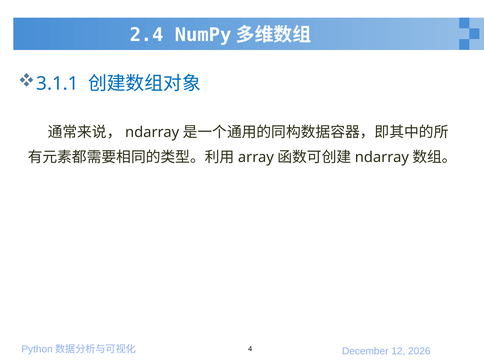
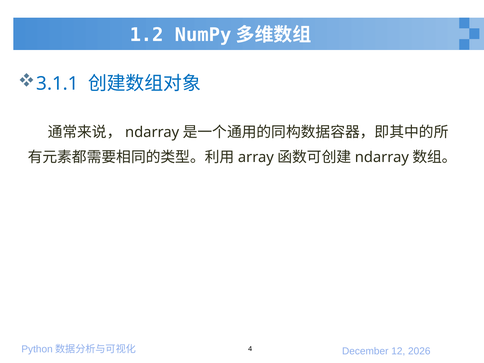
2.4: 2.4 -> 1.2 (147, 35)
